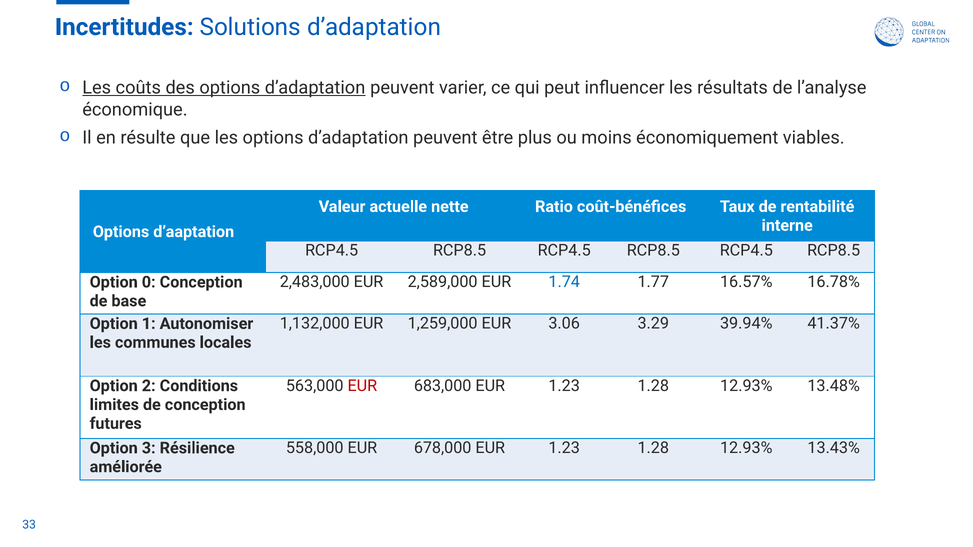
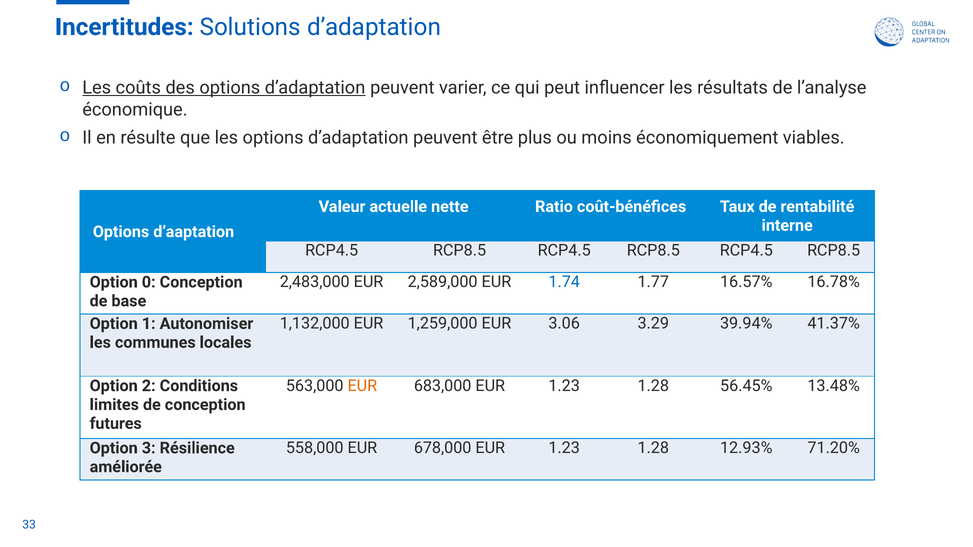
EUR colour: red -> orange (362, 386)
12.93%: 12.93% -> 56.45% (746, 386)
13.43%: 13.43% -> 71.20% (834, 448)
